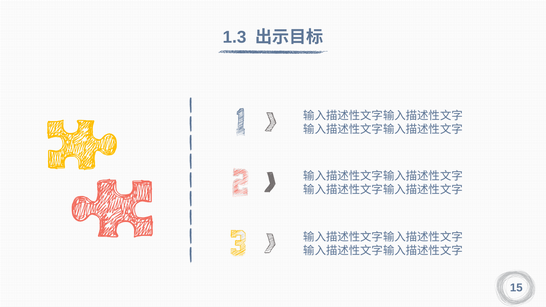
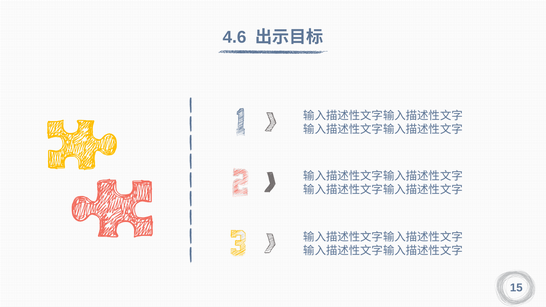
1.3: 1.3 -> 4.6 (234, 37)
